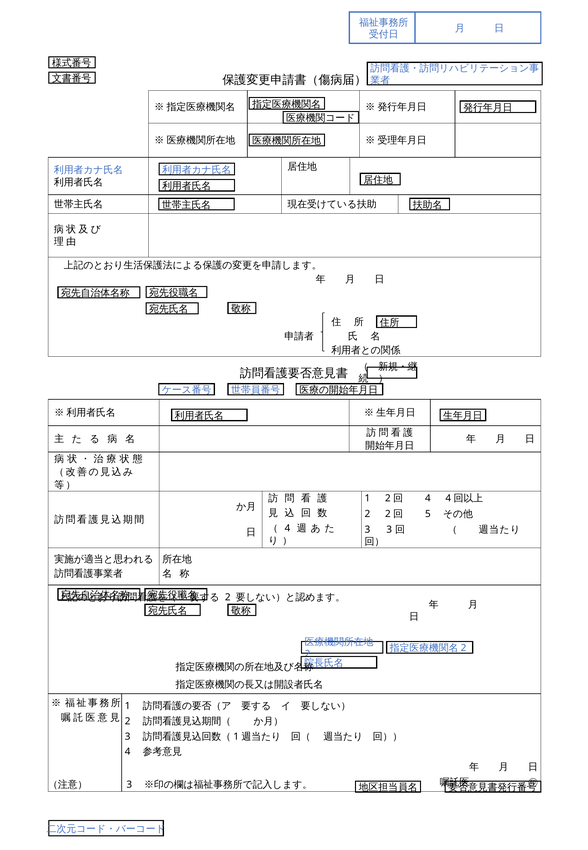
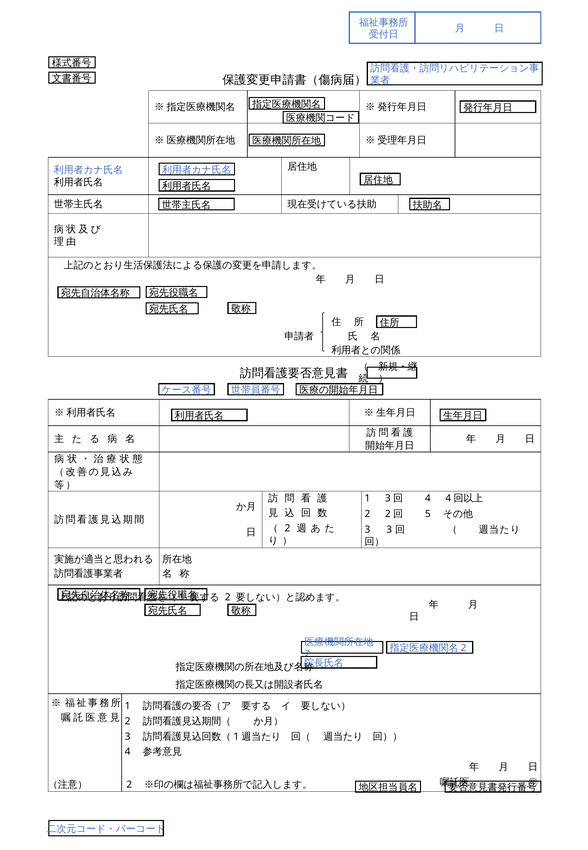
1 2: 2 -> 3 (388, 498)
4: 4 -> 2 (287, 528)
3: 3 -> 2 (129, 784)
